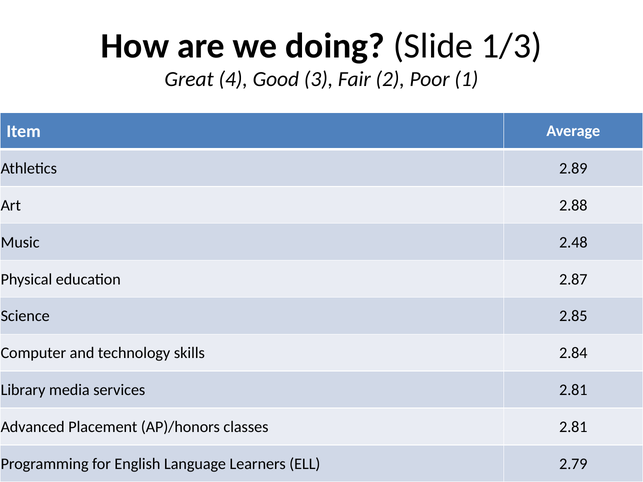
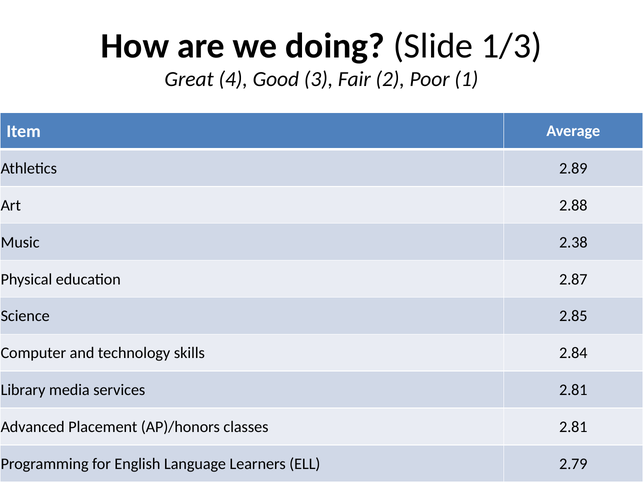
2.48: 2.48 -> 2.38 (573, 242)
